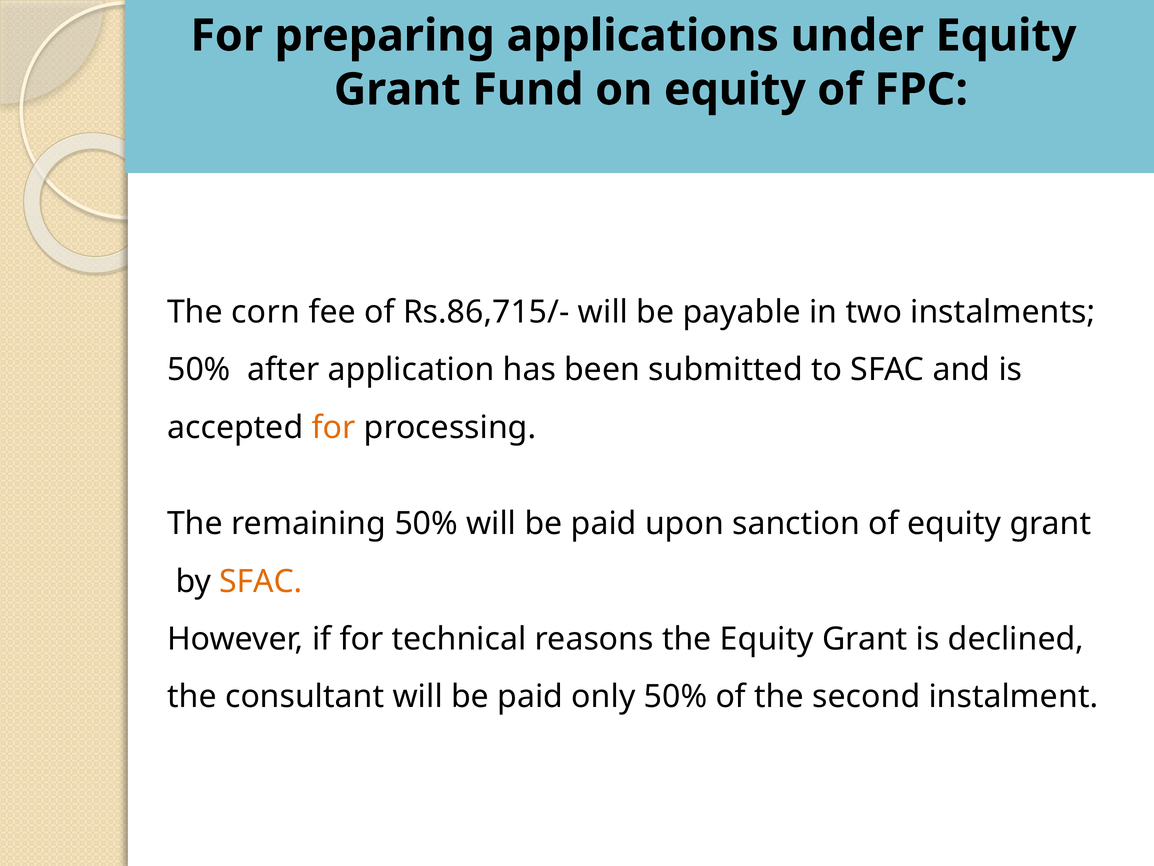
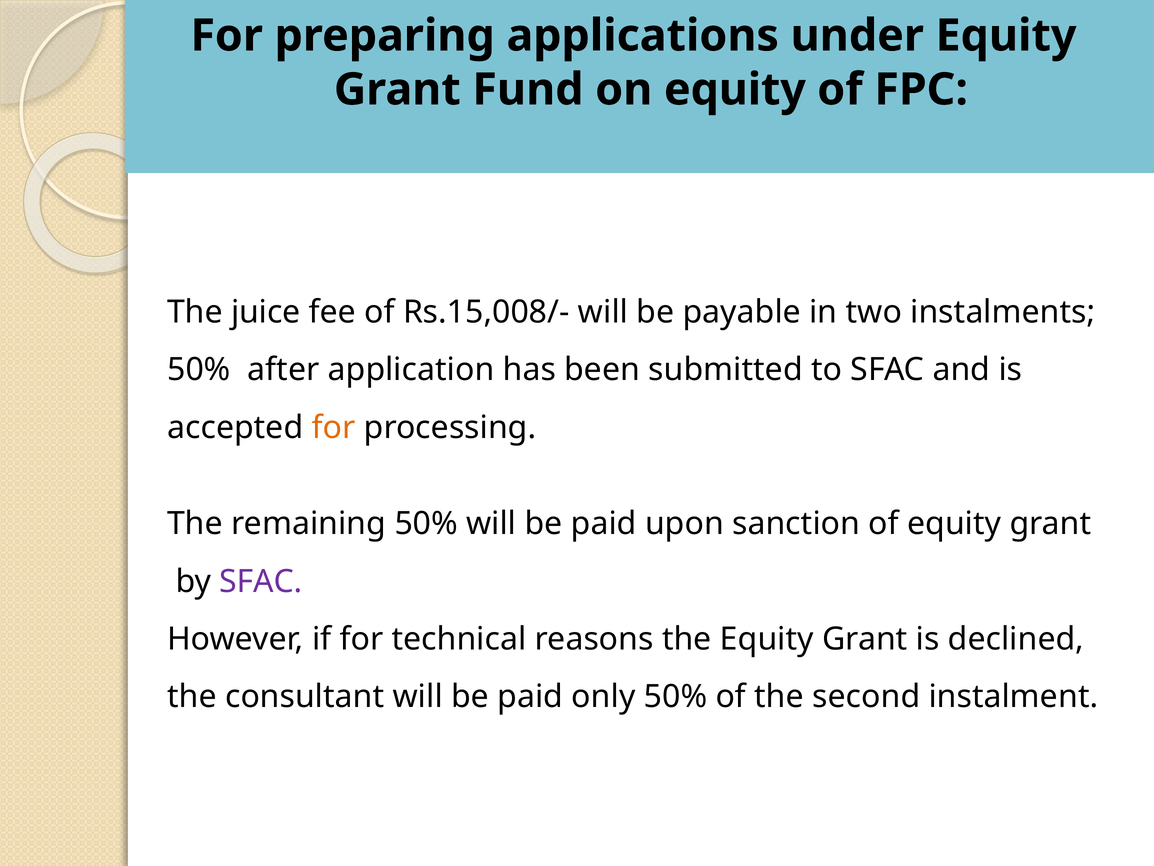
corn: corn -> juice (266, 312)
Rs.86,715/-: Rs.86,715/- -> Rs.15,008/- (486, 312)
SFAC colour: orange -> purple (261, 581)
